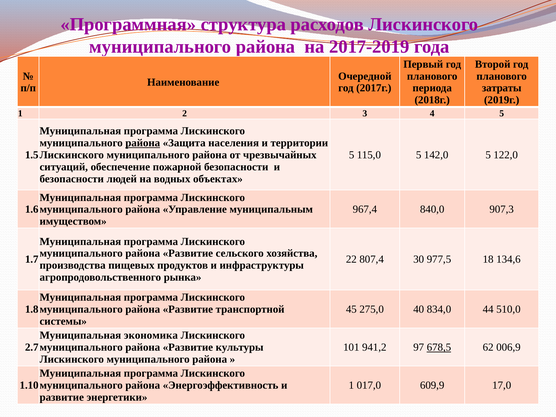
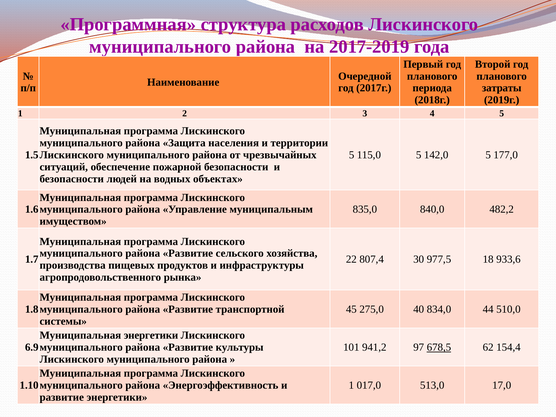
района underline: present -> none (143, 143)
122,0: 122,0 -> 177,0 (506, 155)
967,4: 967,4 -> 835,0 (365, 209)
907,3: 907,3 -> 482,2 (502, 209)
134,6: 134,6 -> 933,6 (508, 259)
Муниципальная экономика: экономика -> энергетики (151, 335)
2.7: 2.7 -> 6.9 (32, 347)
006,9: 006,9 -> 154,4 (508, 347)
609,9: 609,9 -> 513,0 (432, 385)
